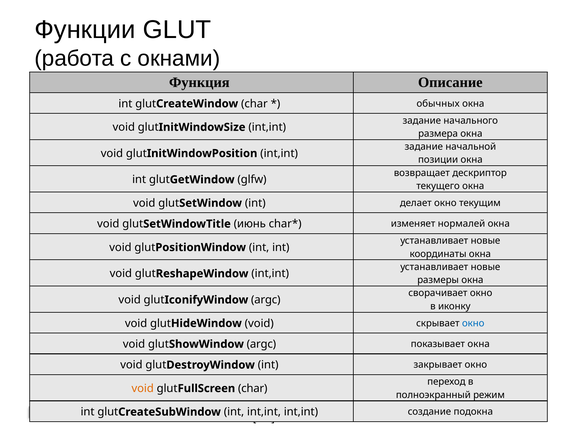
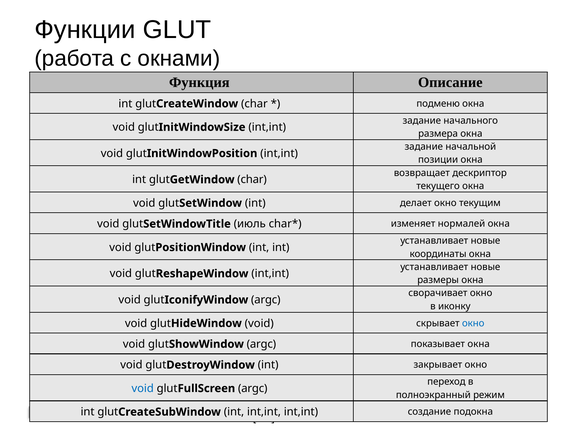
обычных: обычных -> подменю (438, 104)
glutGetWindow glfw: glfw -> char (252, 179)
июнь: июнь -> июль (250, 224)
void colour: orange -> blue (143, 388)
glutFullScreen char: char -> argc (253, 388)
